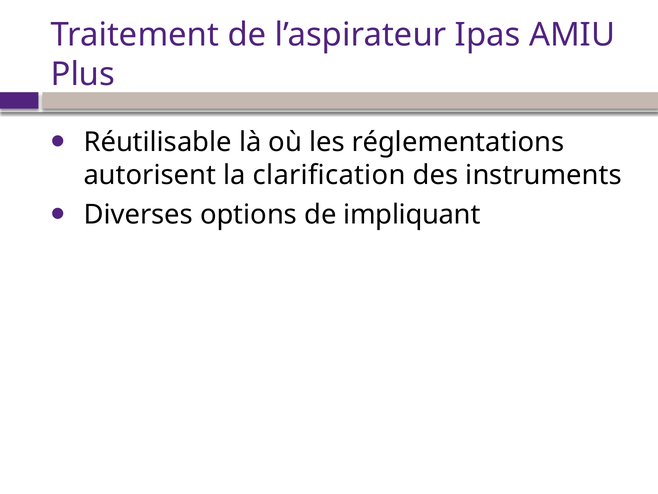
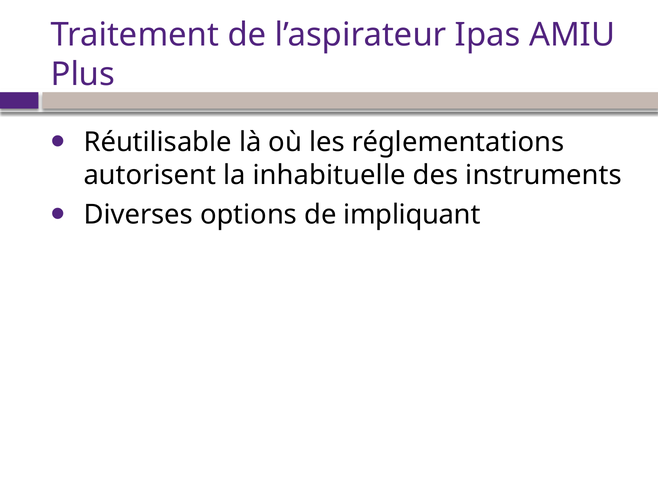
clarification: clarification -> inhabituelle (329, 175)
